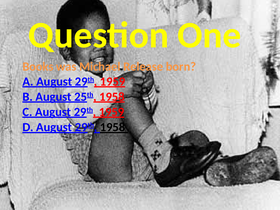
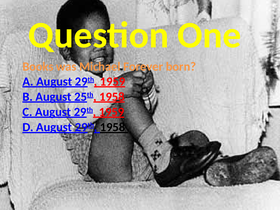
Release: Release -> Forever (143, 67)
